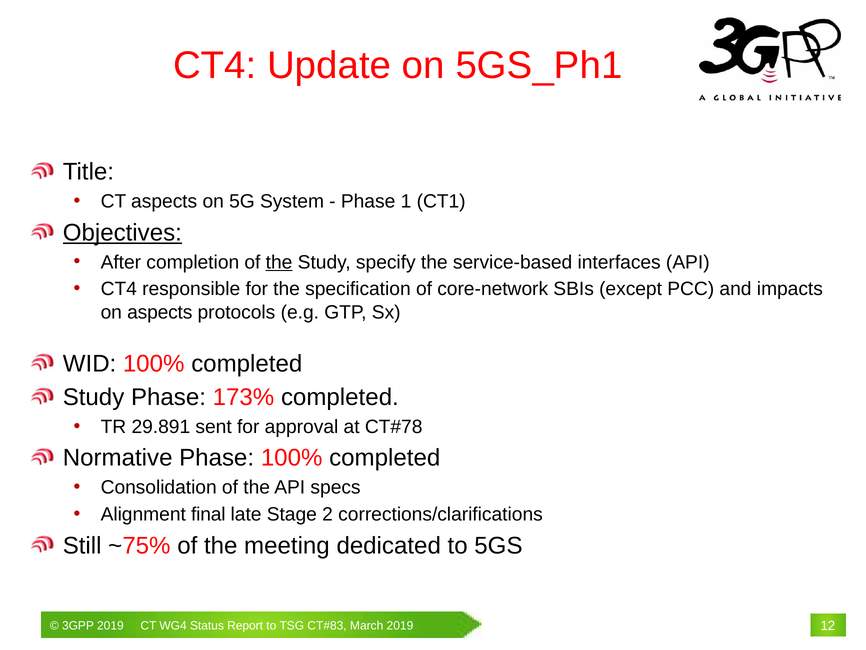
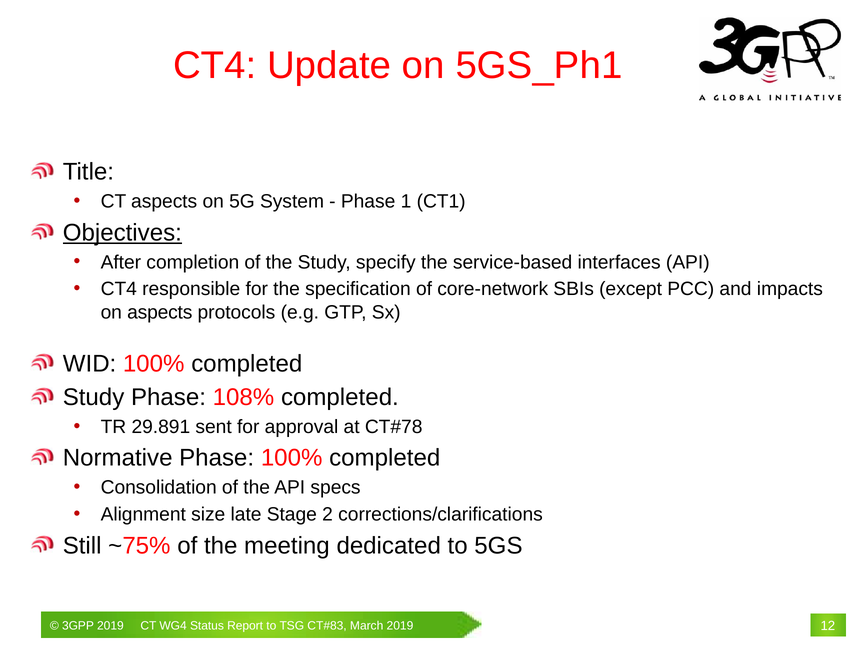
the underline: present -> none (279, 262)
173%: 173% -> 108% (243, 397)
final: final -> size (208, 514)
